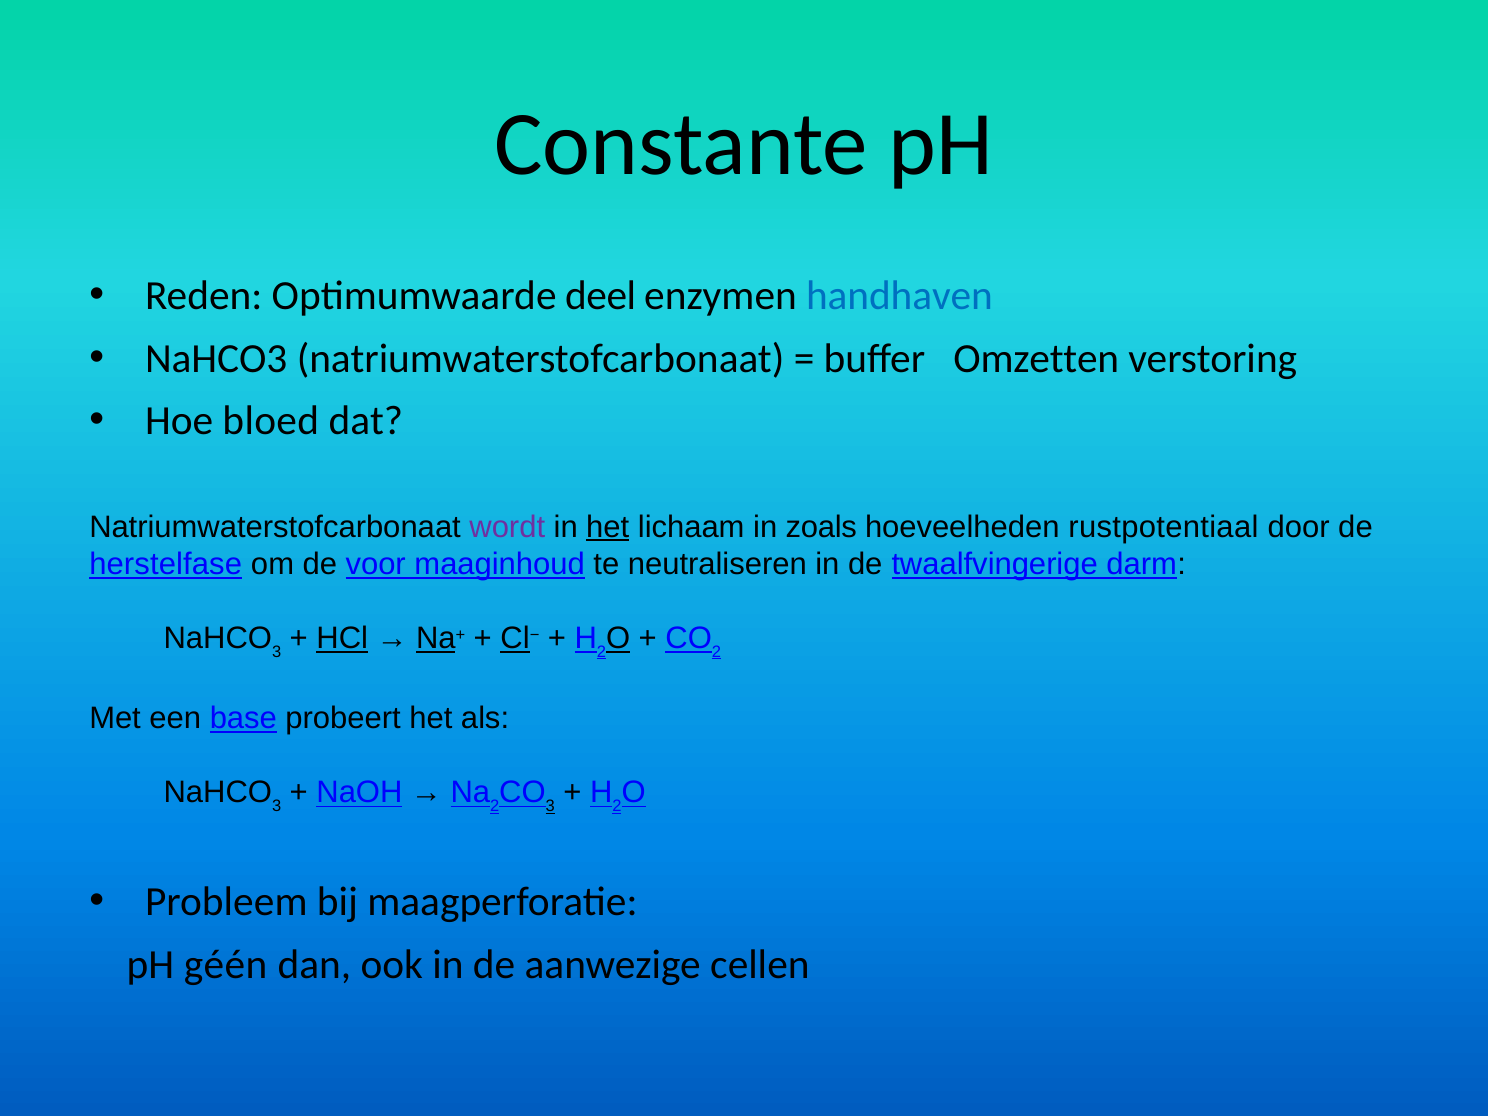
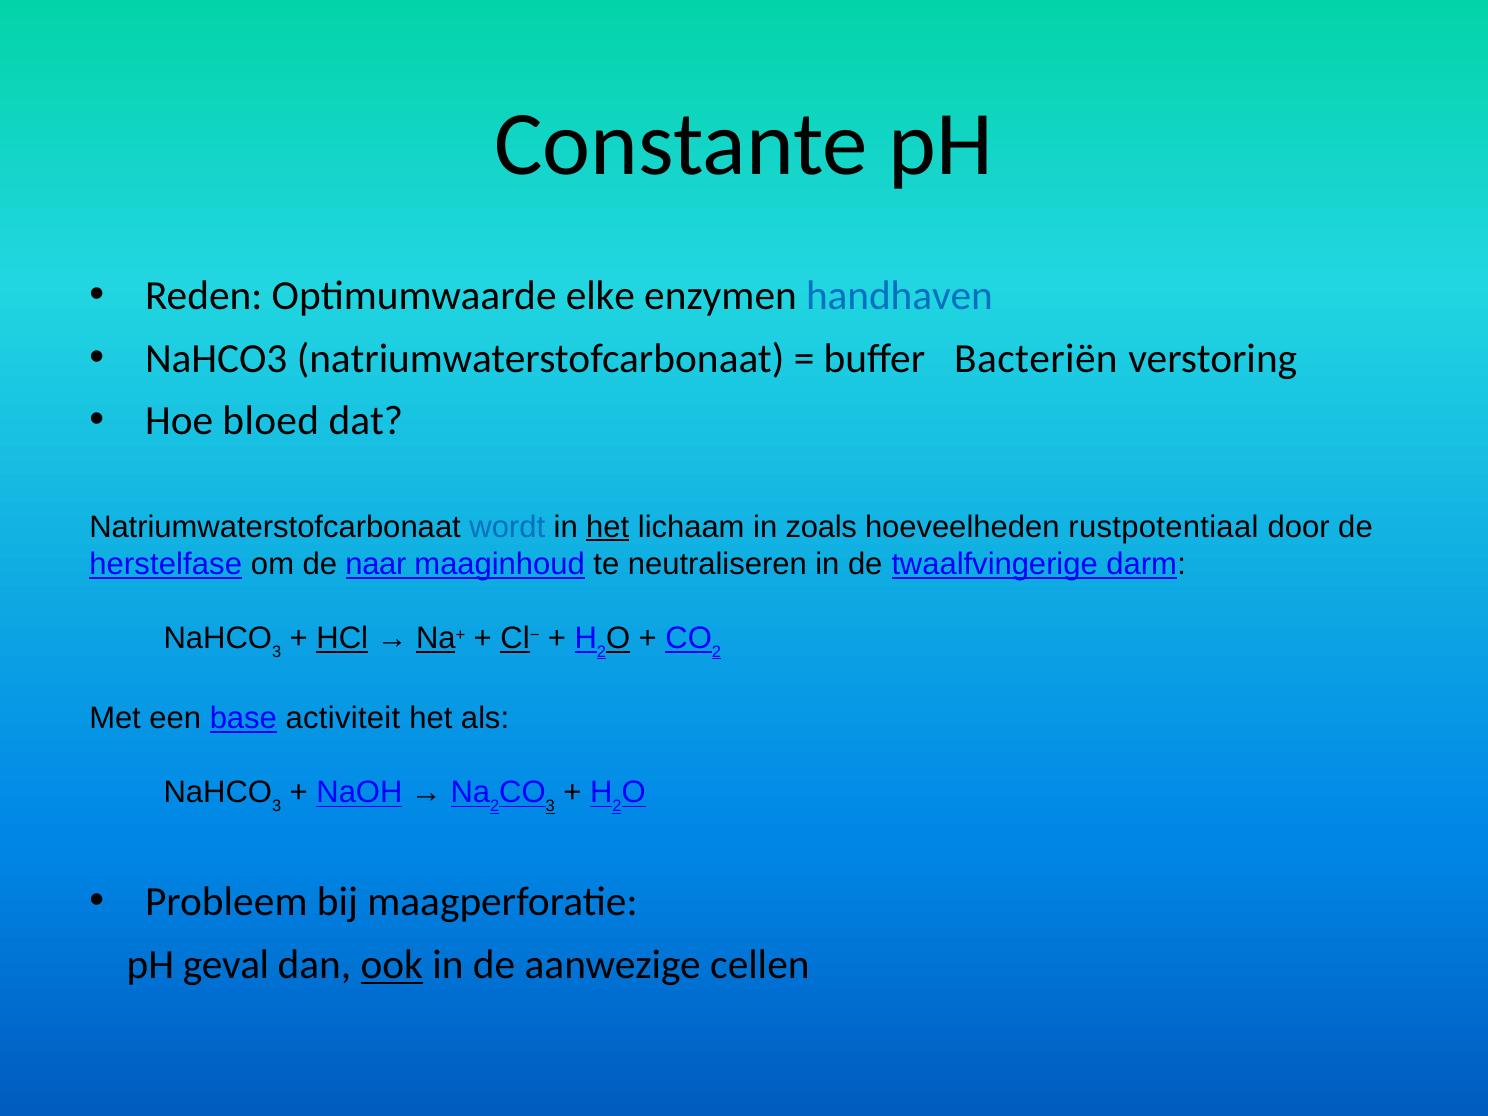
deel: deel -> elke (600, 296)
Omzetten: Omzetten -> Bacteriën (1036, 358)
wordt colour: purple -> blue (507, 527)
voor: voor -> naar (376, 564)
probeert: probeert -> activiteit (343, 718)
géén: géén -> geval (226, 965)
ook underline: none -> present (392, 965)
